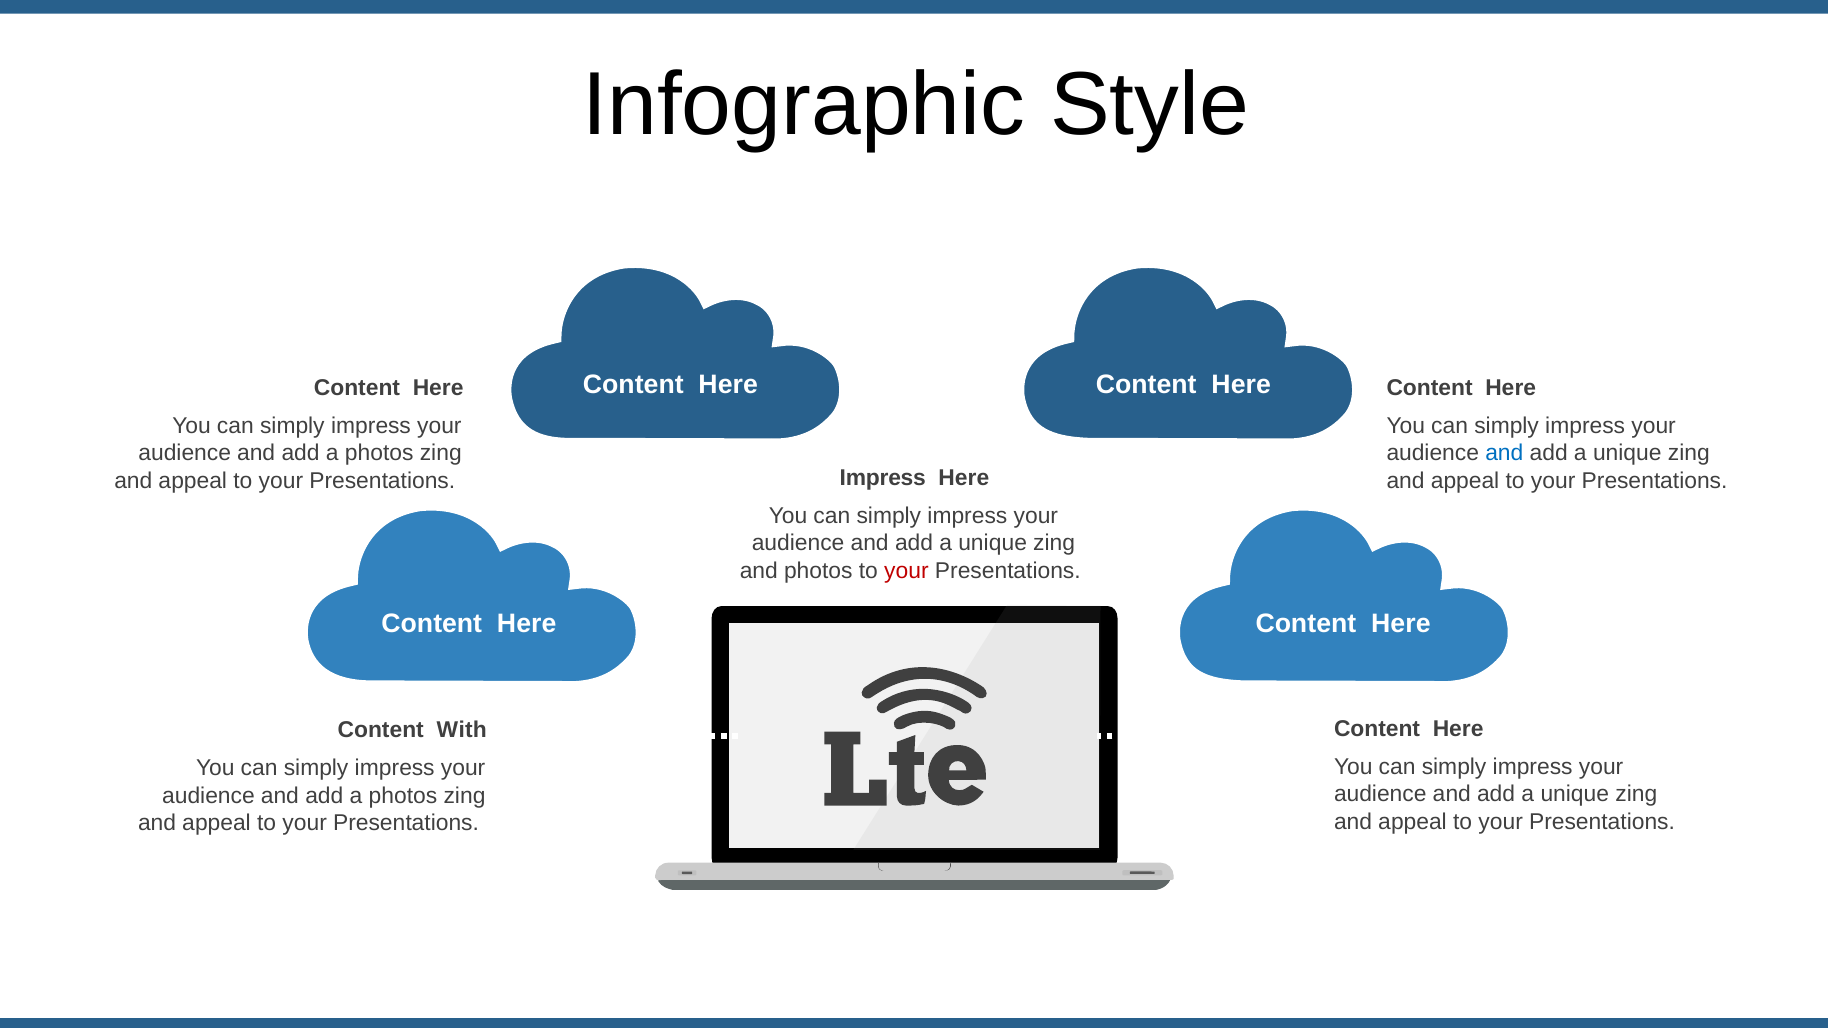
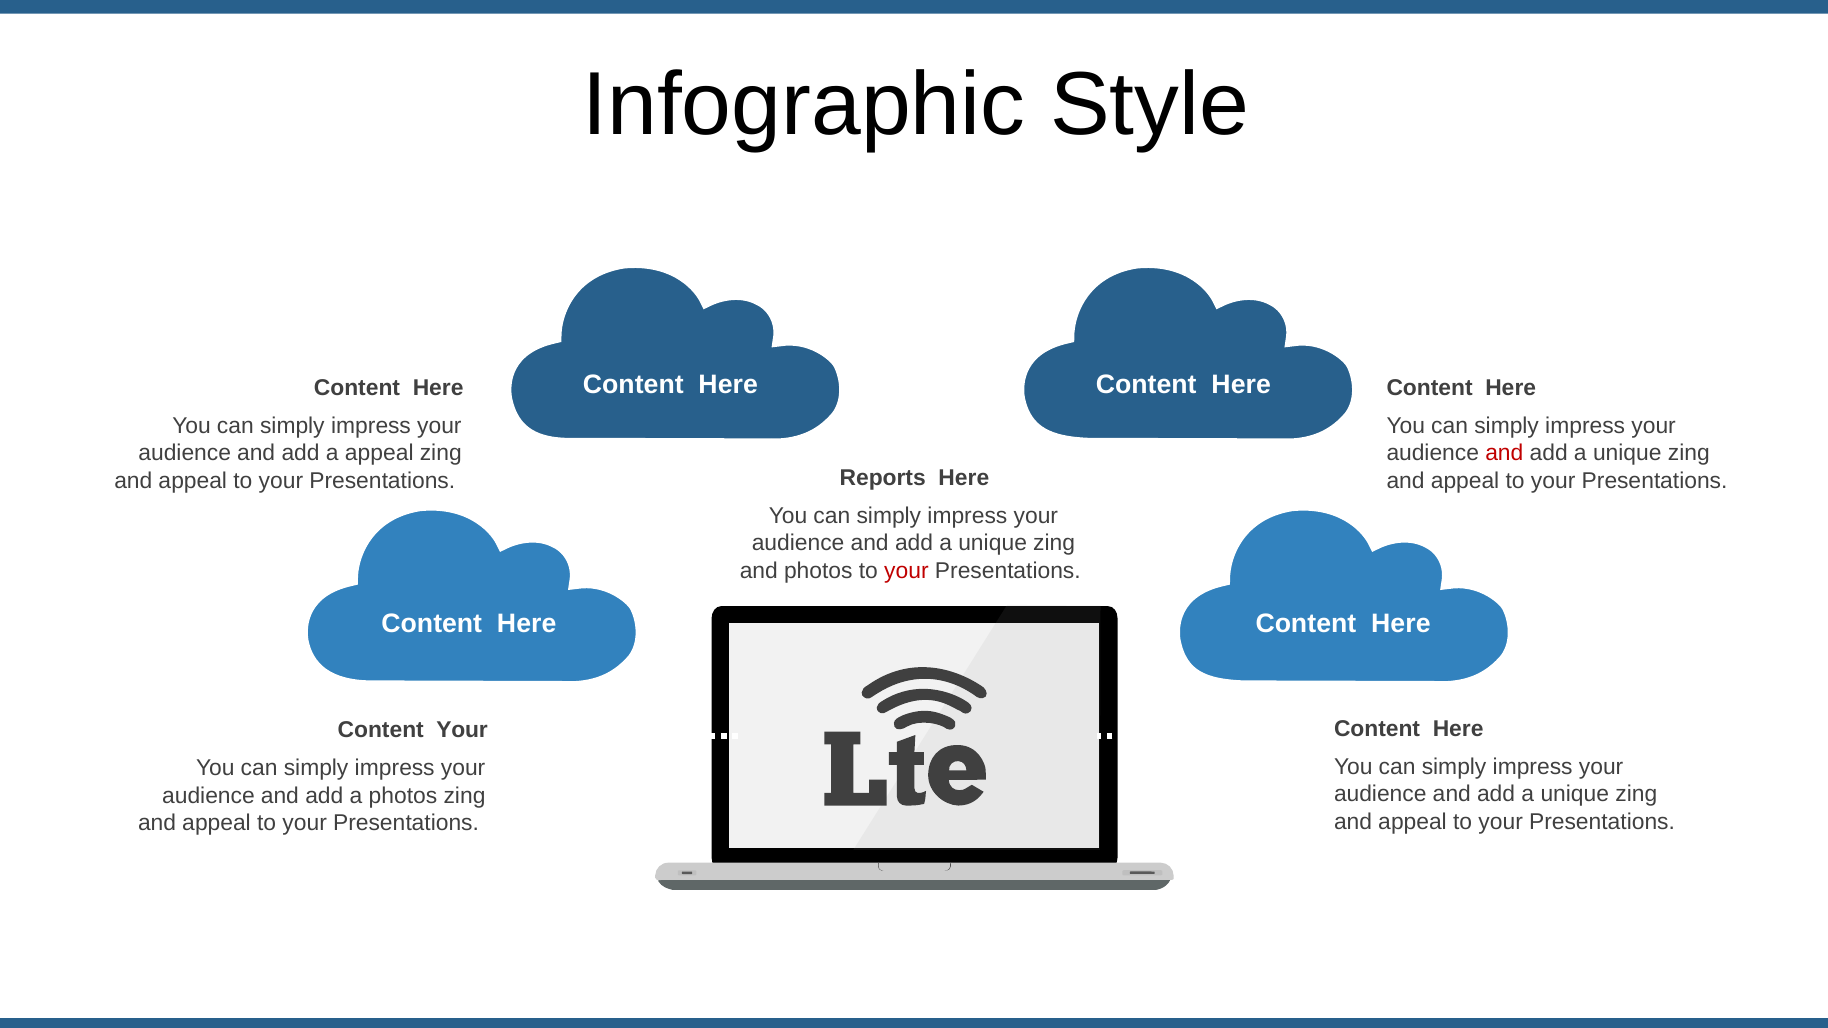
photos: photos -> appeal (379, 453)
and colour: blue -> red (1504, 453)
Impress: Impress -> Reports (883, 478)
Content With: With -> Your (462, 730)
